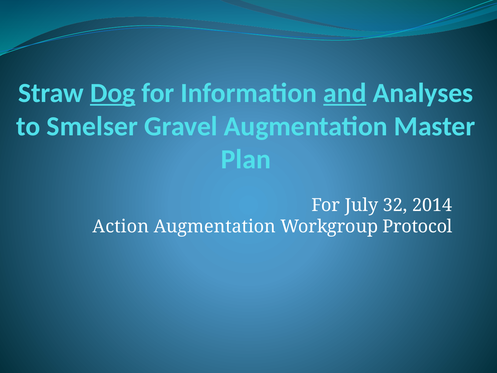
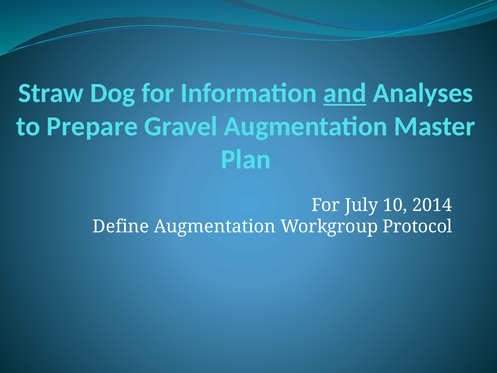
Dog underline: present -> none (113, 93)
Smelser: Smelser -> Prepare (92, 126)
32: 32 -> 10 (395, 205)
Action: Action -> Define (121, 227)
